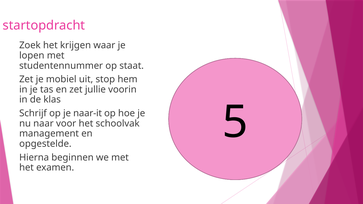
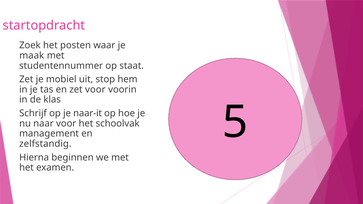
krijgen: krijgen -> posten (76, 45)
lopen: lopen -> maak (32, 56)
zet jullie: jullie -> voor (95, 90)
opgestelde: opgestelde -> zelfstandig (45, 144)
